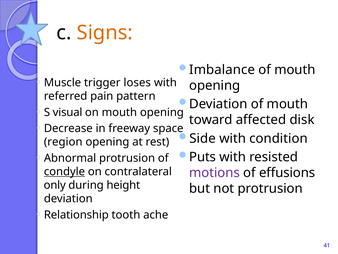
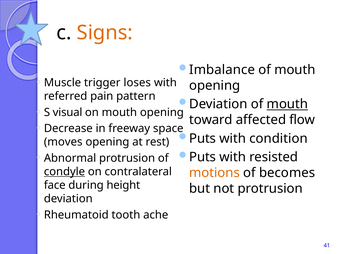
mouth underline: none -> present (287, 104)
disk: disk -> flow (302, 120)
Side: Side -> Puts (203, 138)
region: region -> moves (63, 142)
motions colour: purple -> orange (214, 173)
effusions: effusions -> becomes (287, 173)
only: only -> face (55, 185)
Relationship: Relationship -> Rheumatoid (76, 214)
